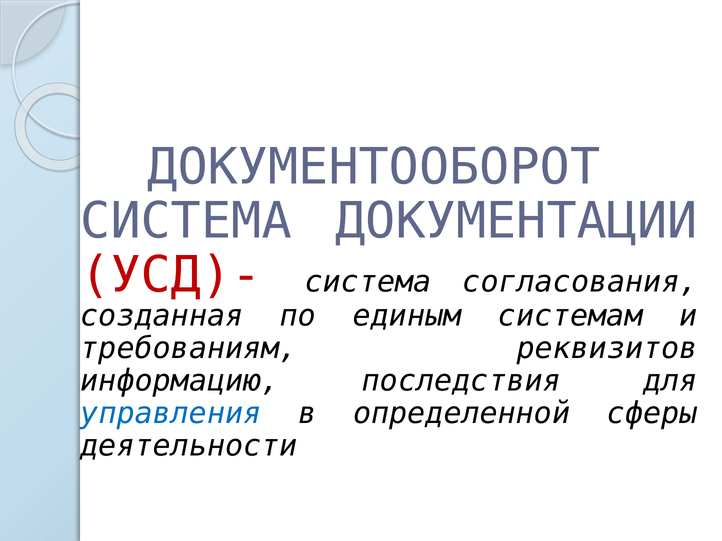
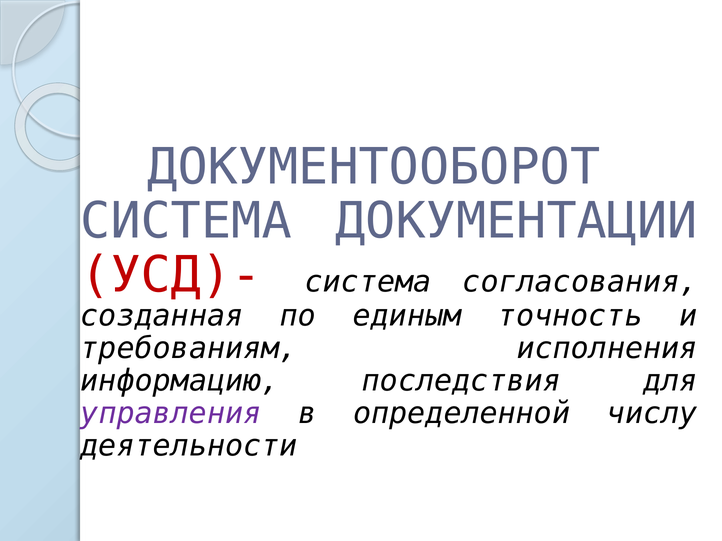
системам: системам -> точность (570, 316)
реквизитов: реквизитов -> исполнения (607, 349)
управления colour: blue -> purple (171, 414)
сферы: сферы -> числу (652, 414)
